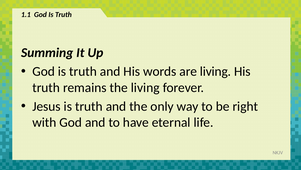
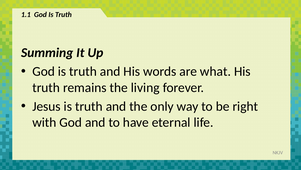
are living: living -> what (215, 71)
